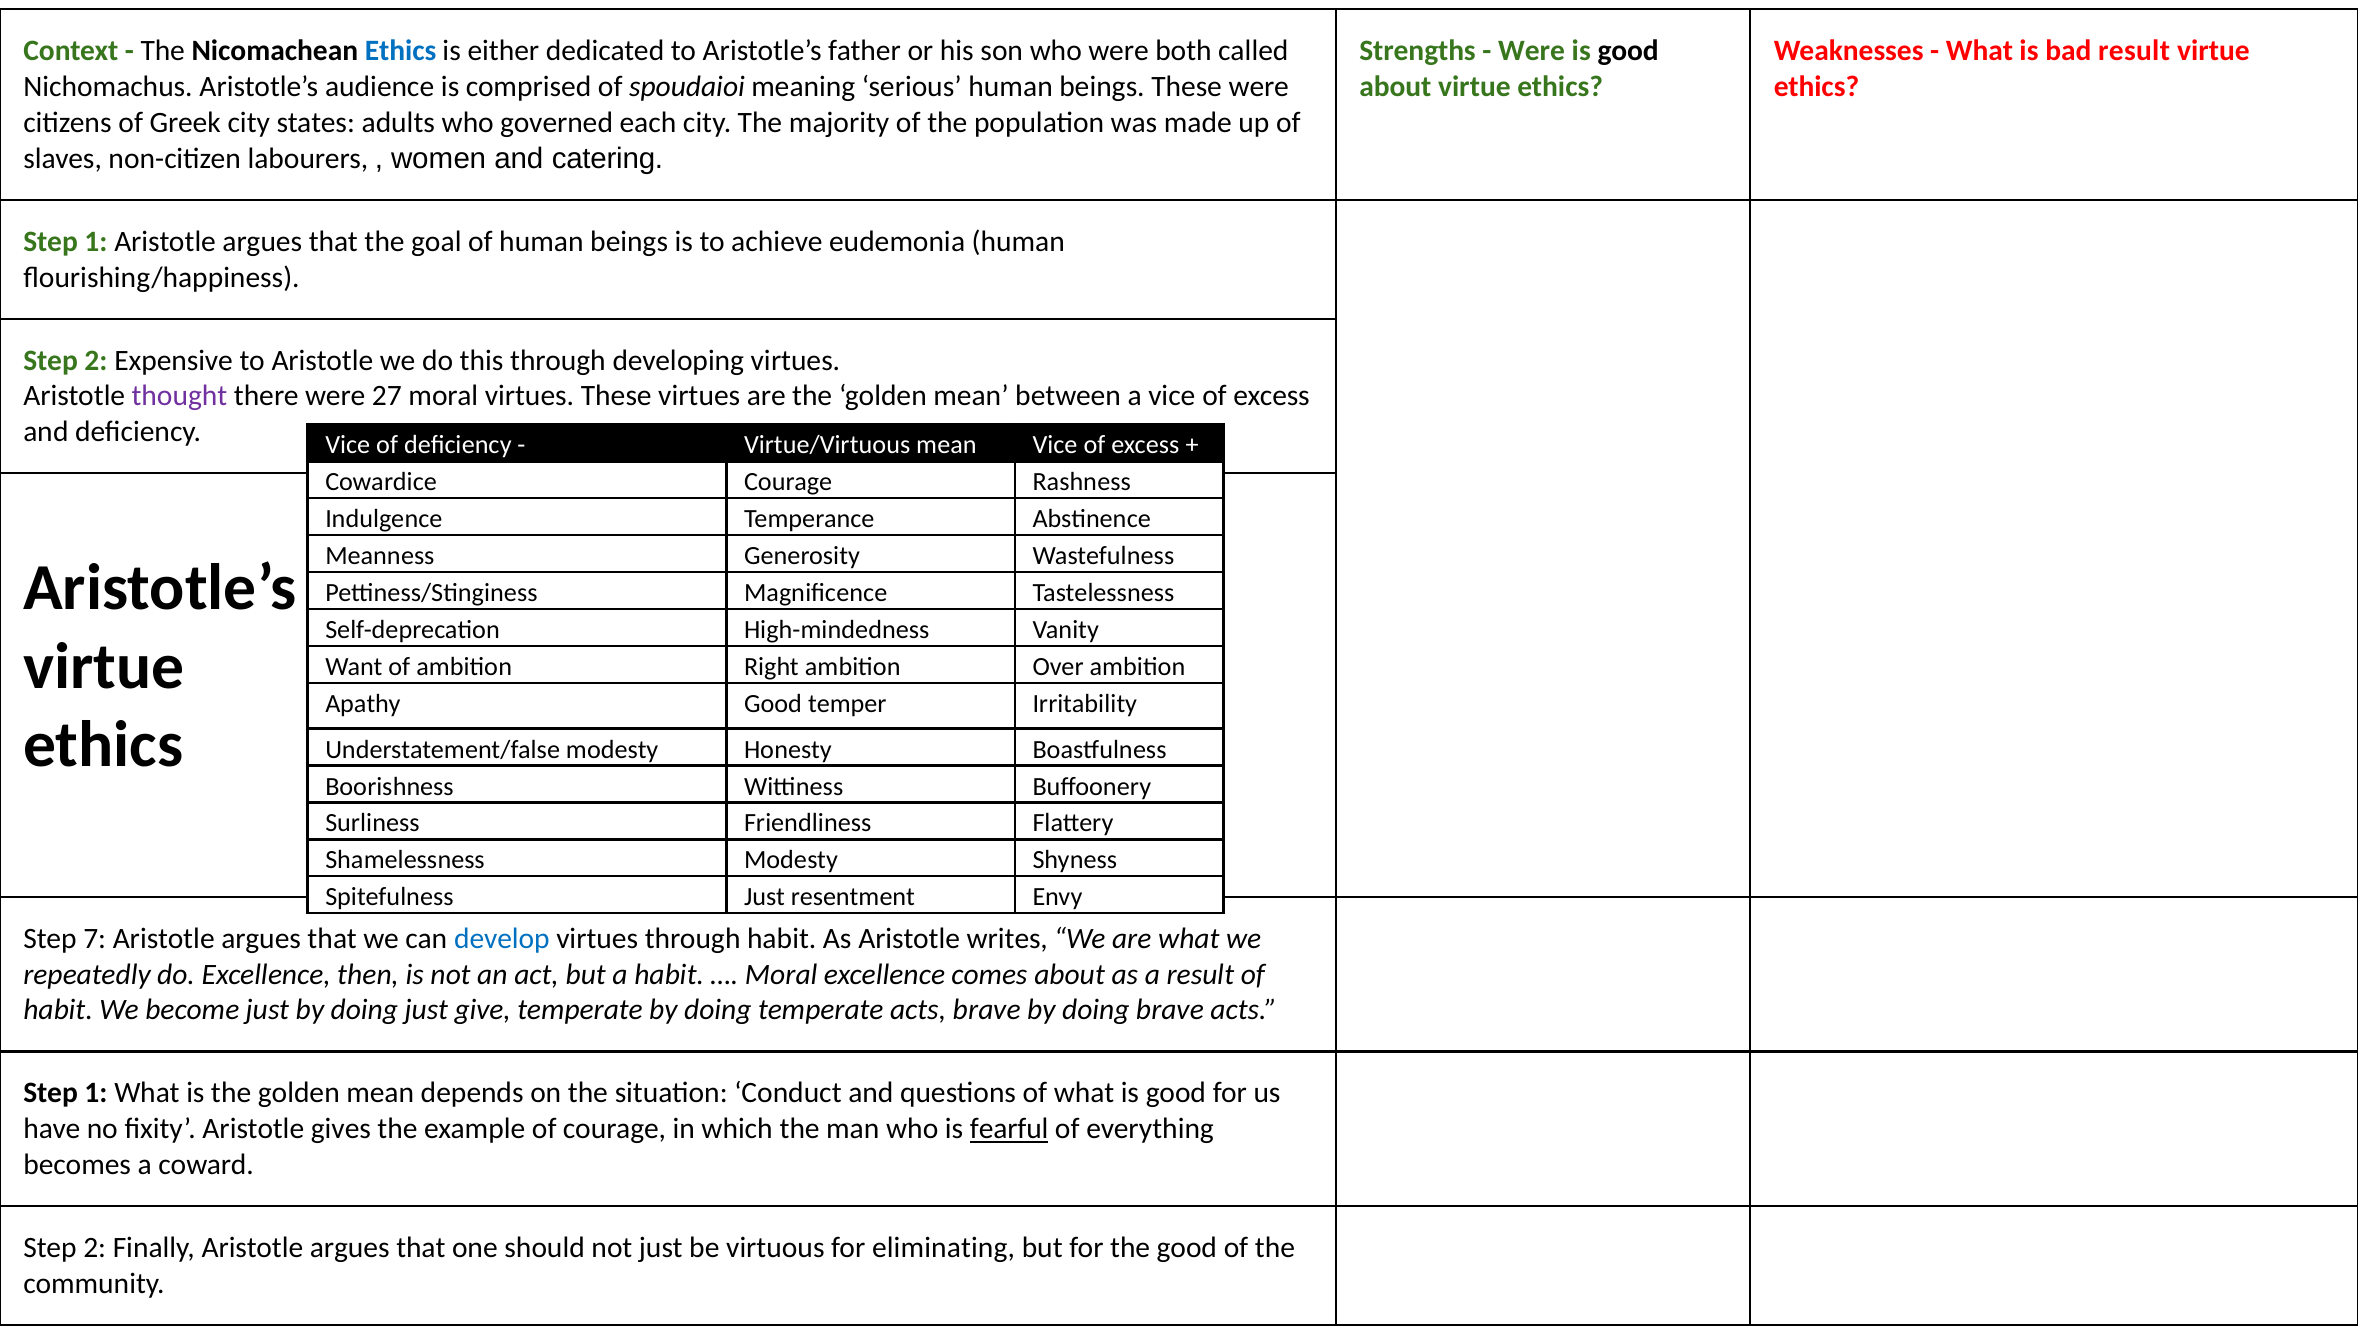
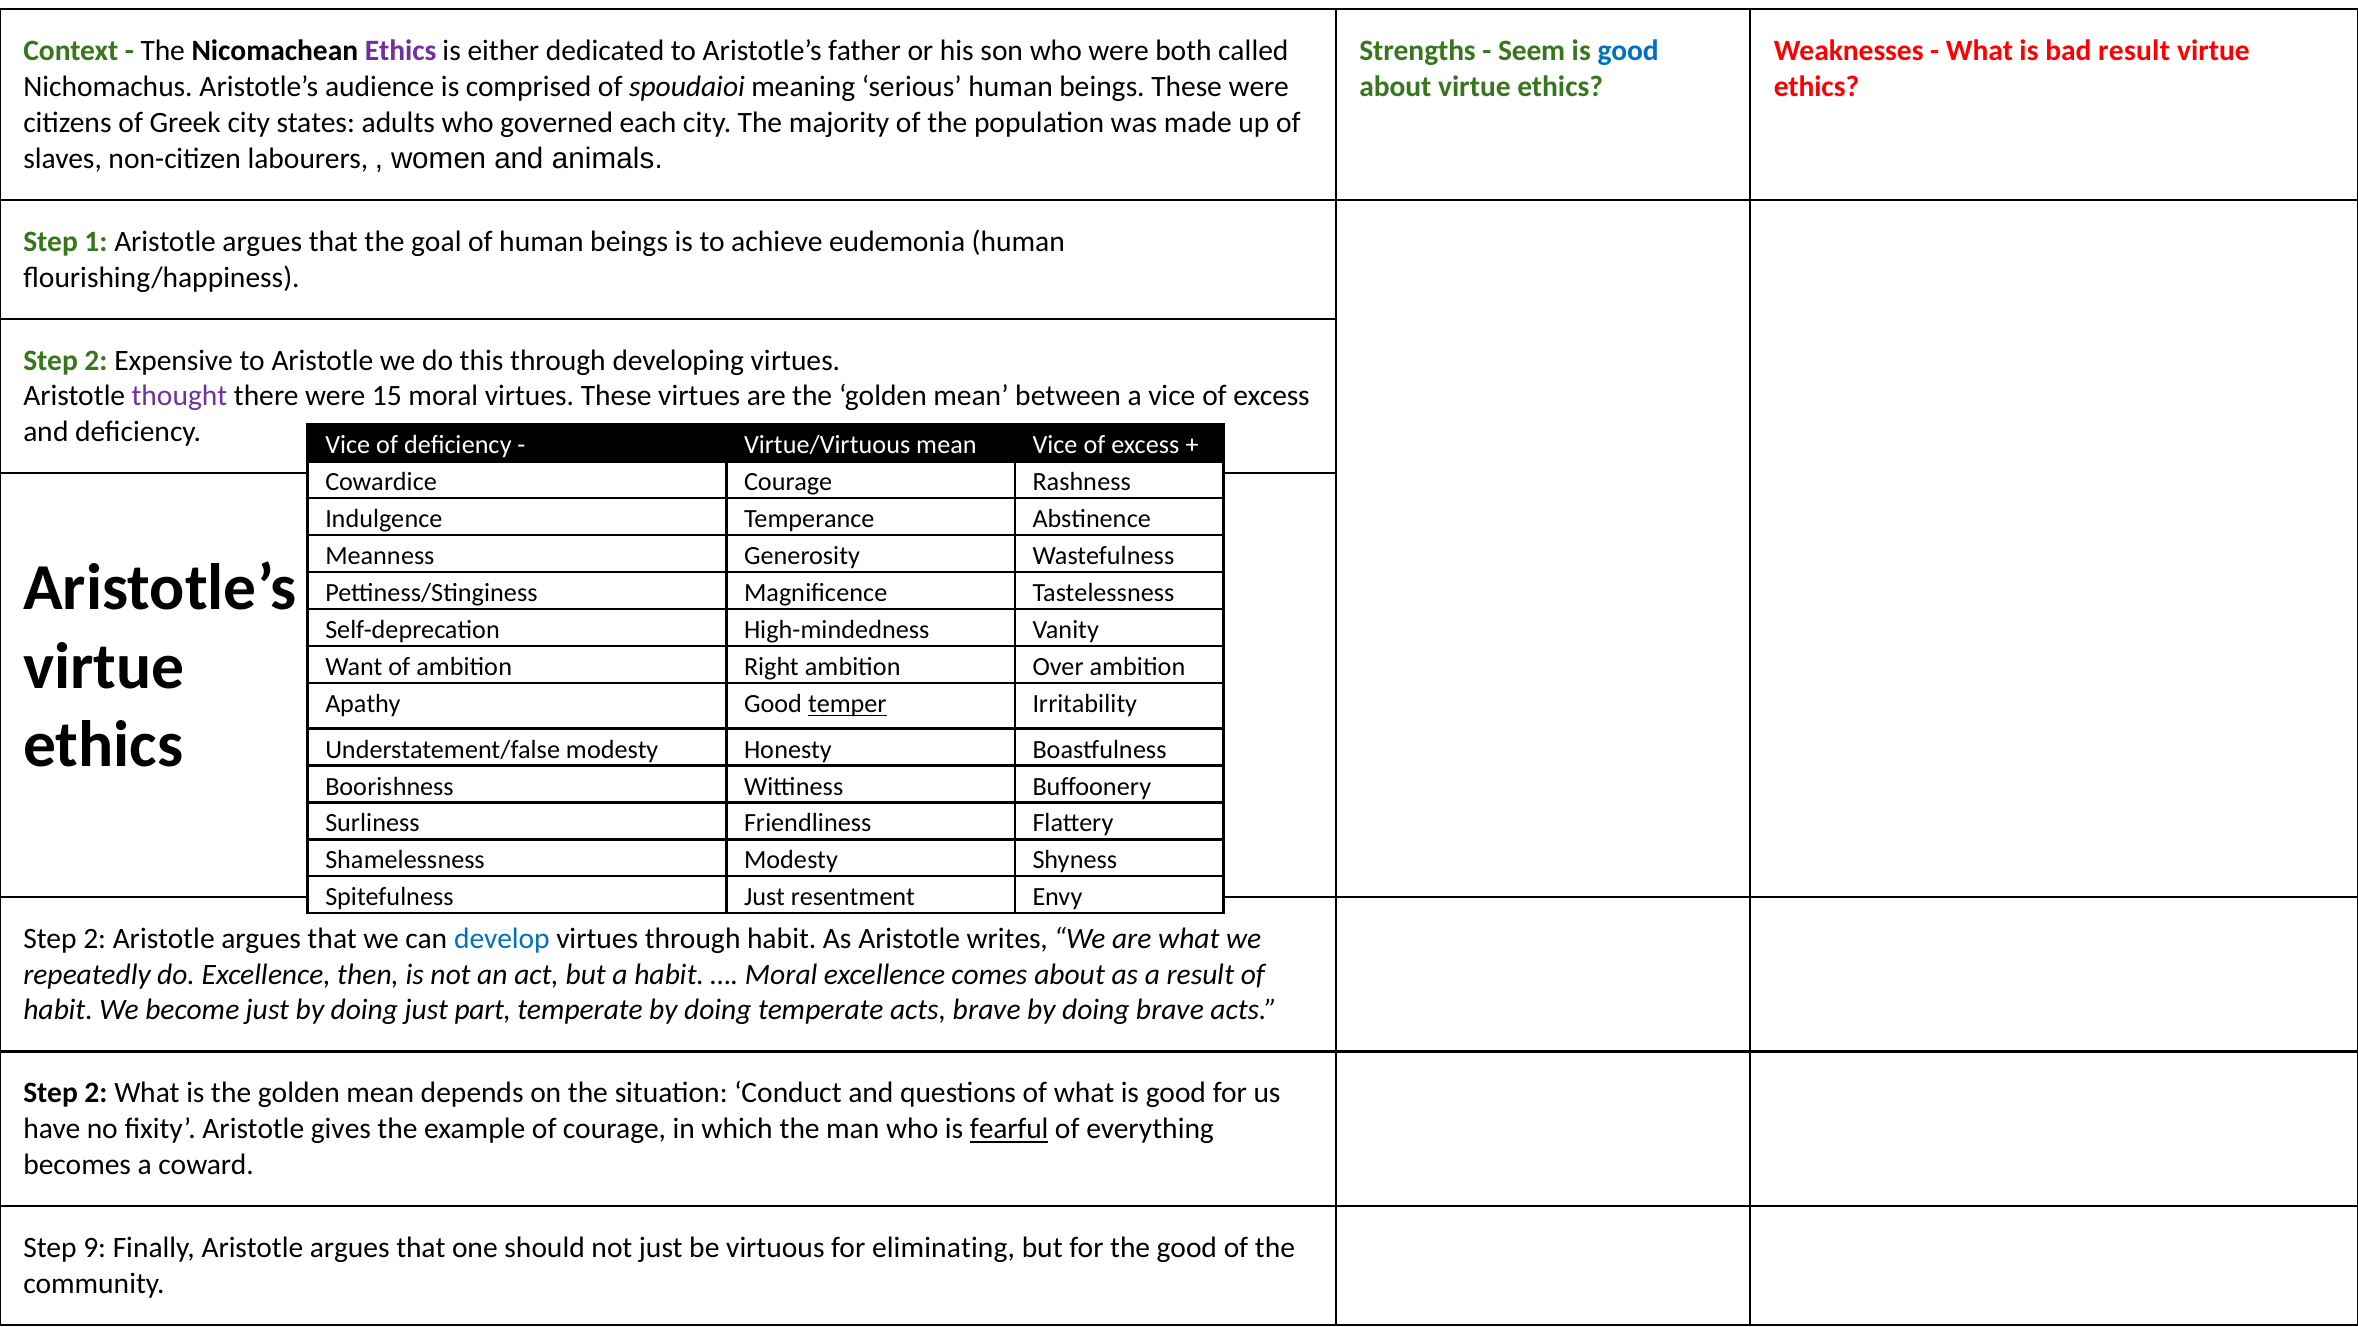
Ethics colour: blue -> purple (401, 51)
Were: Were -> Seem (1532, 51)
good colour: black -> blue (1628, 51)
catering: catering -> animals (607, 159)
27: 27 -> 15 (387, 396)
temper underline: none -> present (847, 704)
7: 7 -> 2 (95, 938)
give: give -> part (483, 1010)
1: 1 -> 2 (96, 1093)
2: 2 -> 9 (95, 1247)
